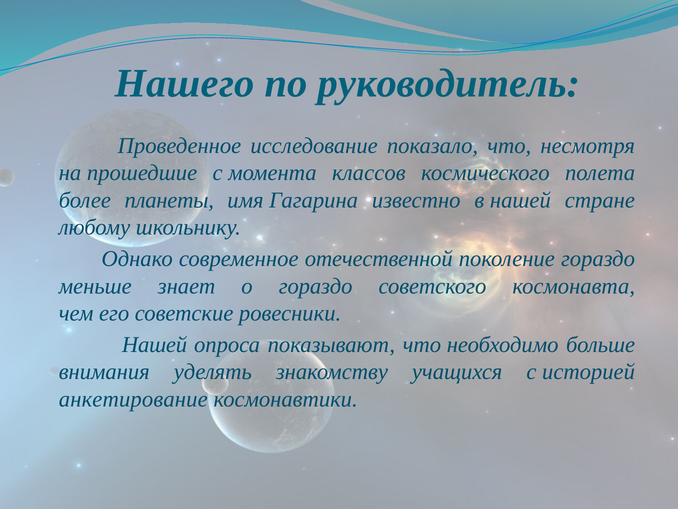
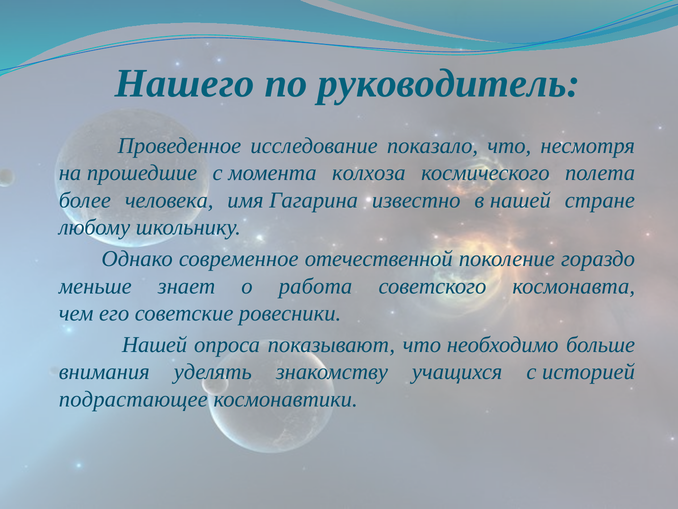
классов: классов -> колхоза (369, 173)
планеты: планеты -> человека (169, 200)
о гораздо: гораздо -> работа (316, 286)
анкетирование: анкетирование -> подрастающее (133, 399)
